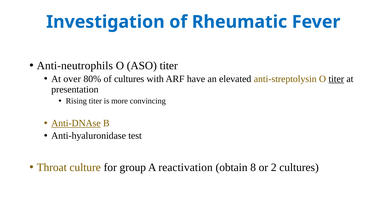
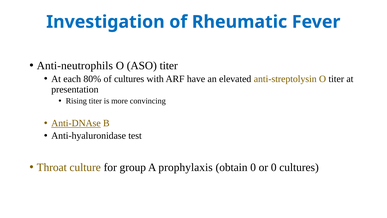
over: over -> each (72, 79)
titer underline: present -> none (336, 79)
reactivation: reactivation -> prophylaxis (186, 167)
obtain 8: 8 -> 0 (253, 167)
or 2: 2 -> 0 (274, 167)
